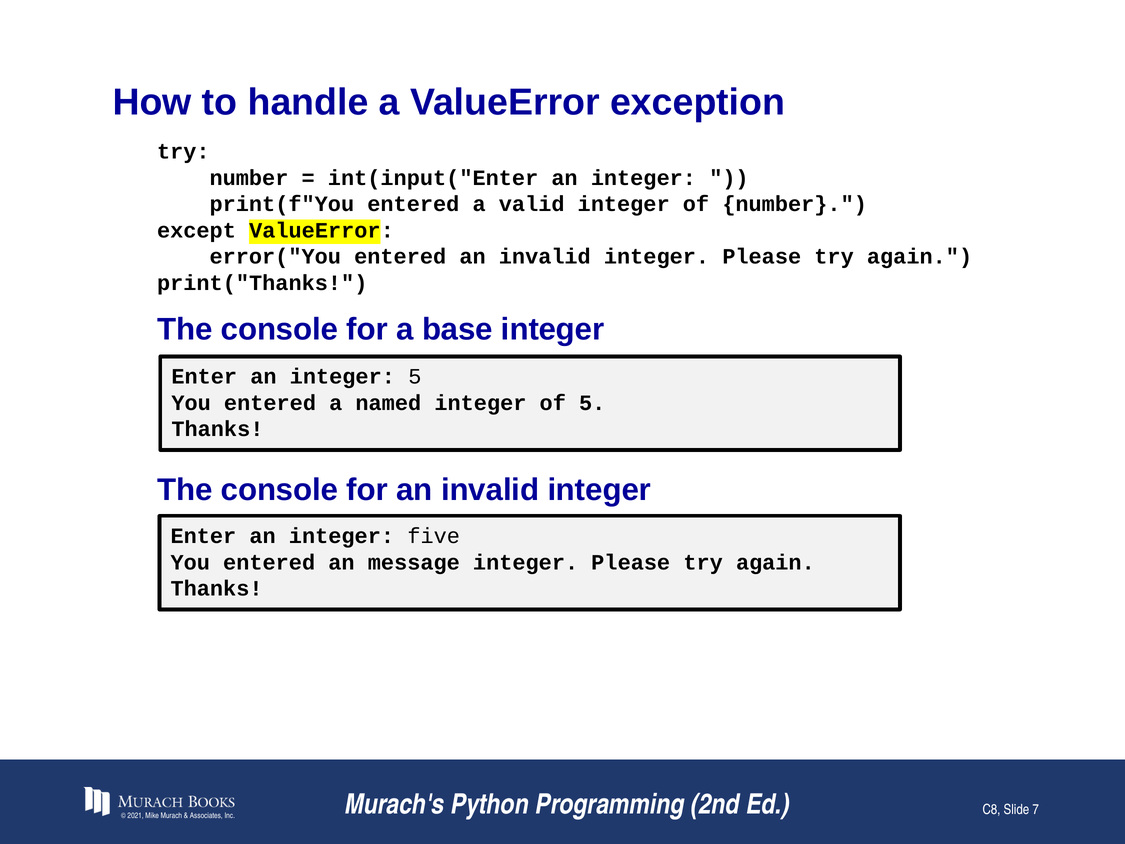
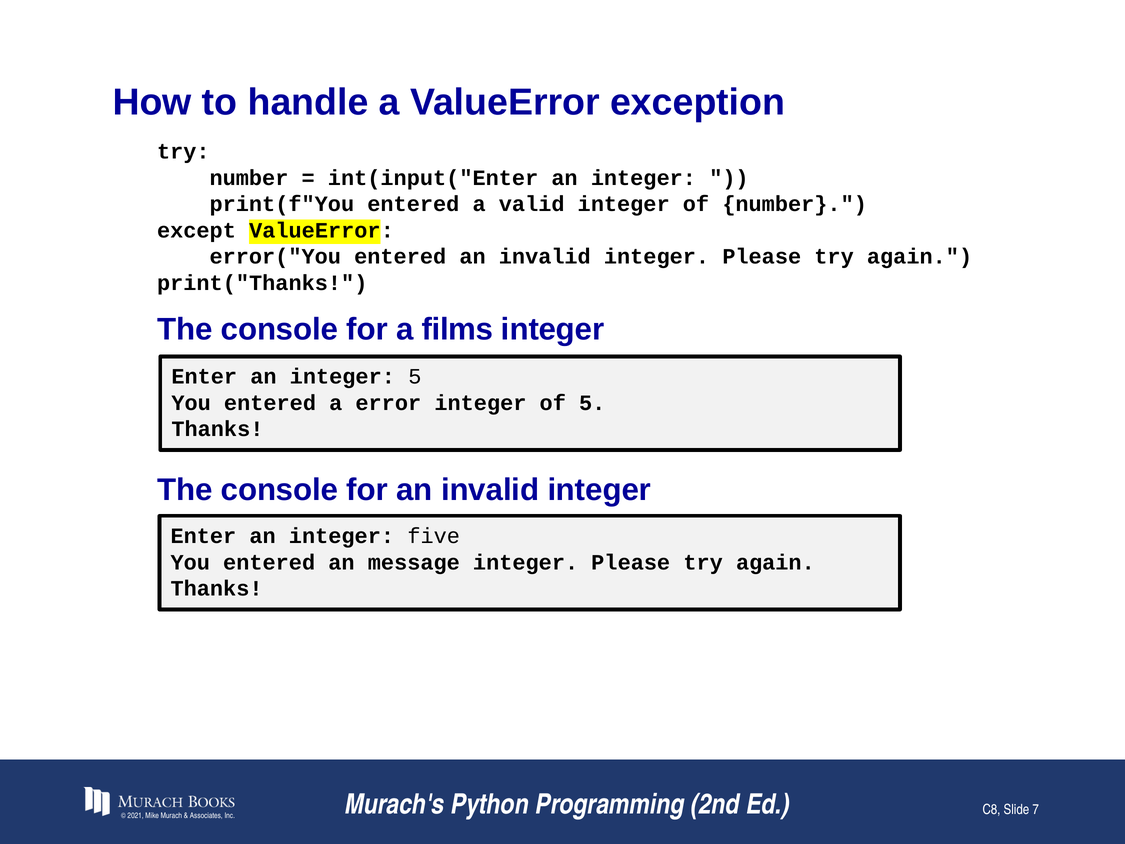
base: base -> films (457, 329)
named: named -> error (388, 403)
